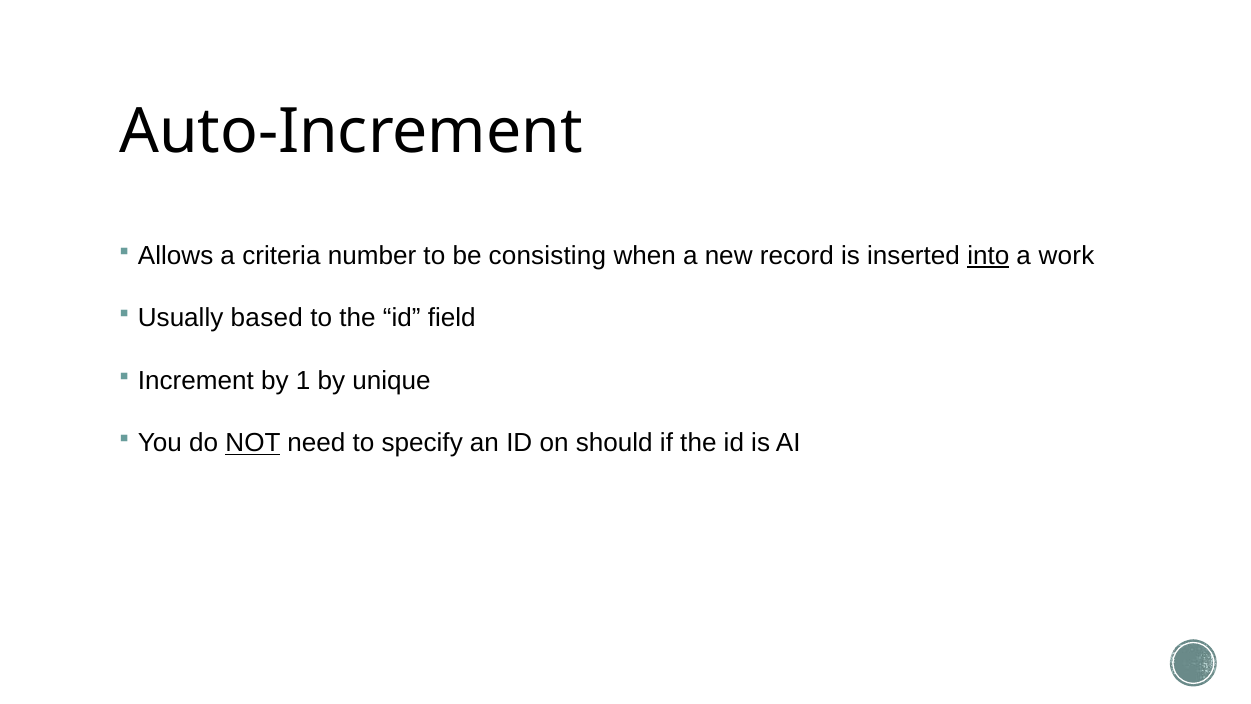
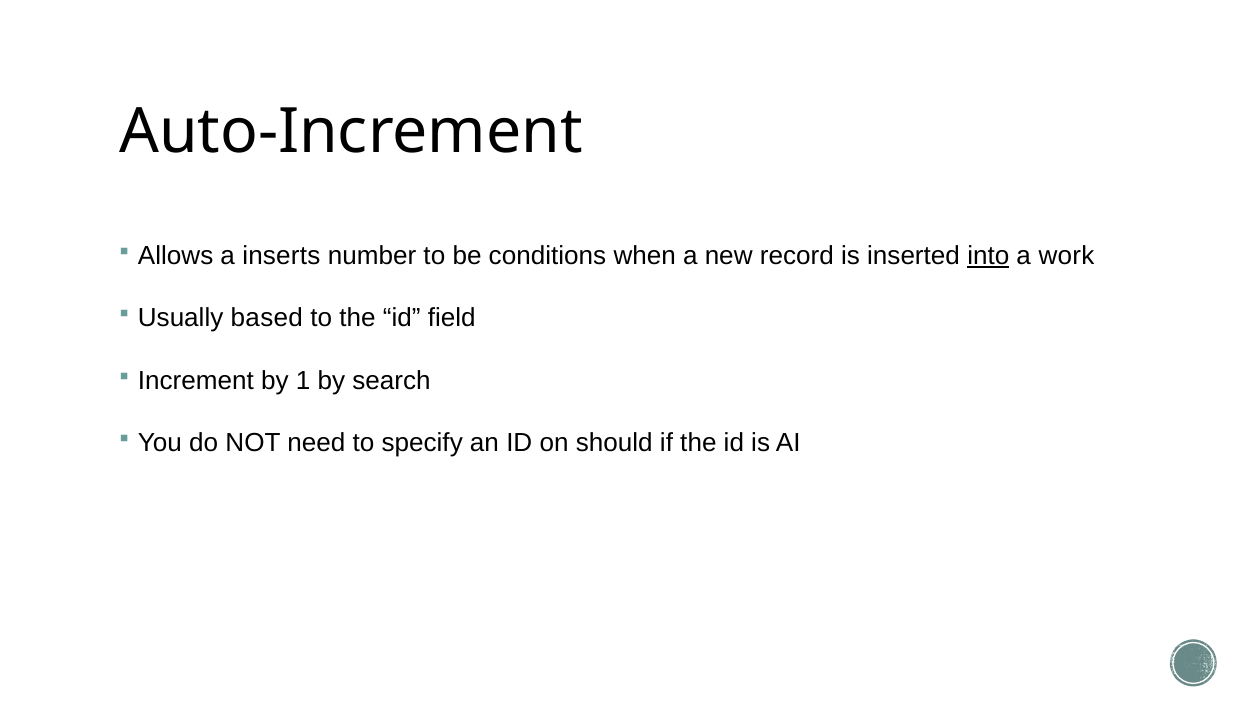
criteria: criteria -> inserts (281, 255)
consisting: consisting -> conditions (547, 255)
unique: unique -> search (392, 381)
NOT underline: present -> none (253, 443)
